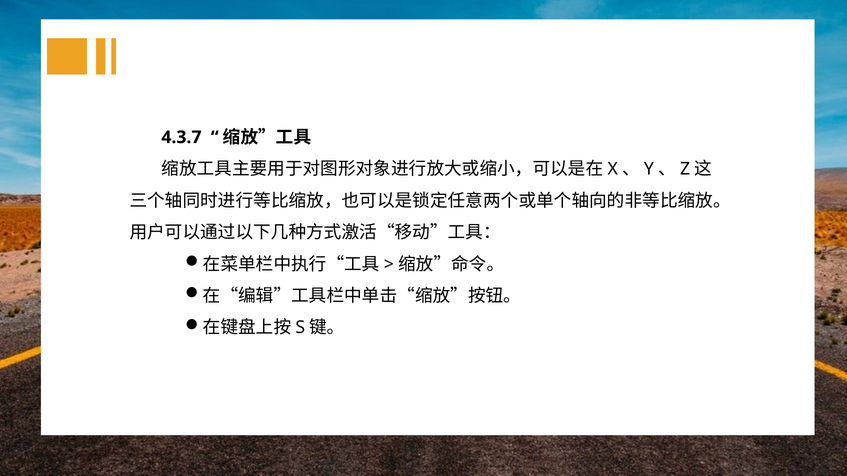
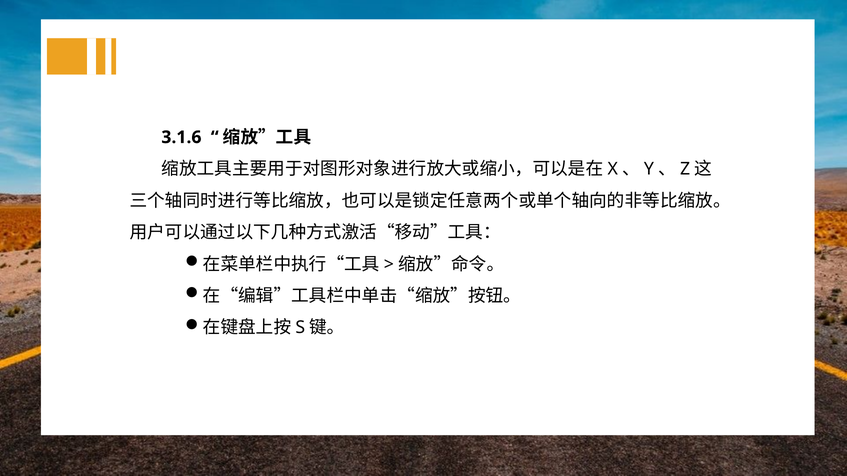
4.3.7: 4.3.7 -> 3.1.6 (181, 137)
